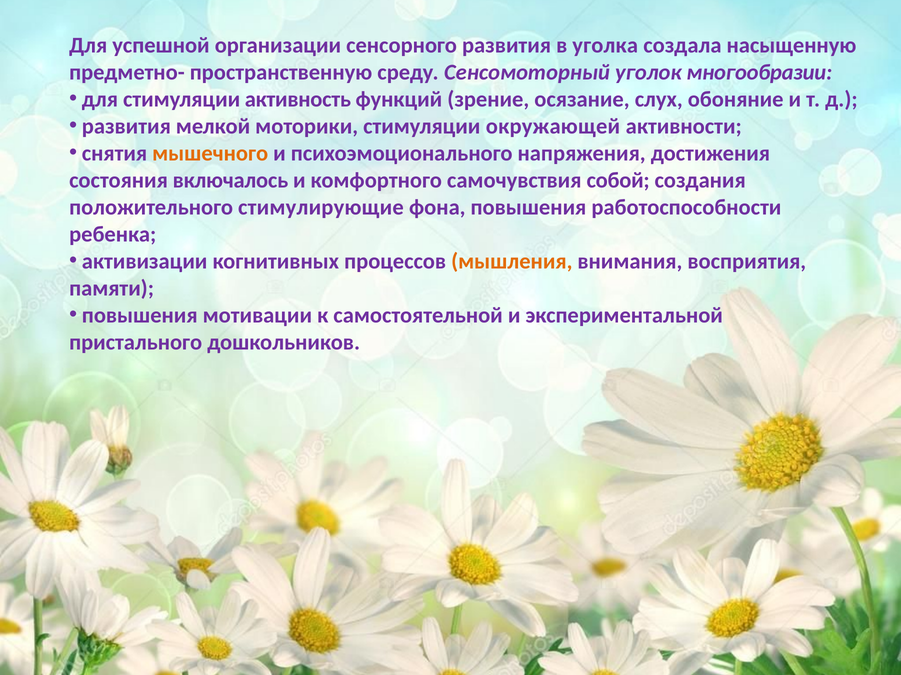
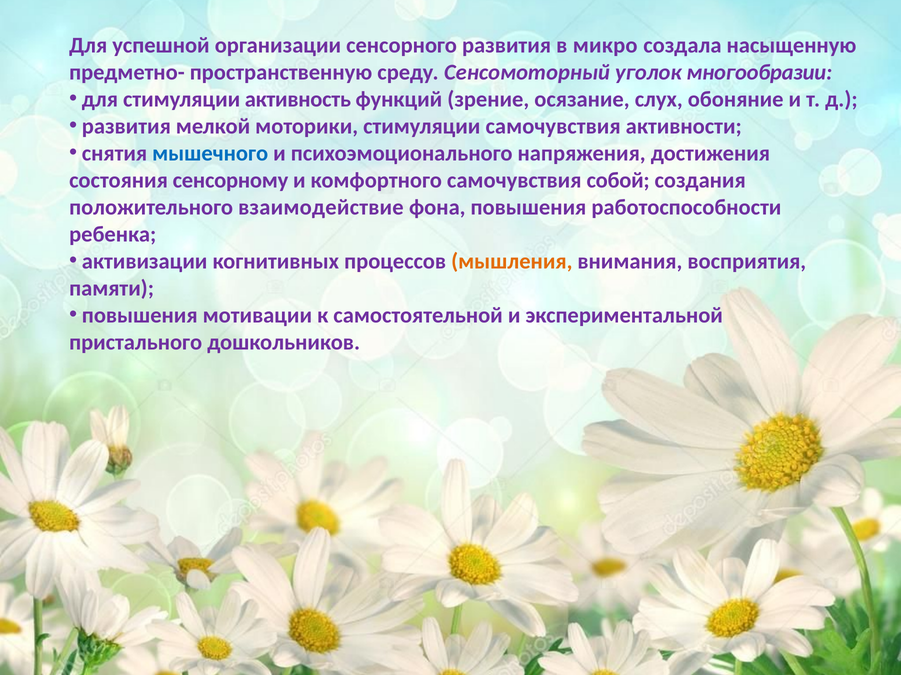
уголка: уголка -> микро (605, 45)
стимуляции окружающей: окружающей -> самочувствия (553, 126)
мышечного colour: orange -> blue (210, 153)
включалось: включалось -> сенсорному (231, 180)
стимулирующие: стимулирующие -> взаимодействие (321, 207)
